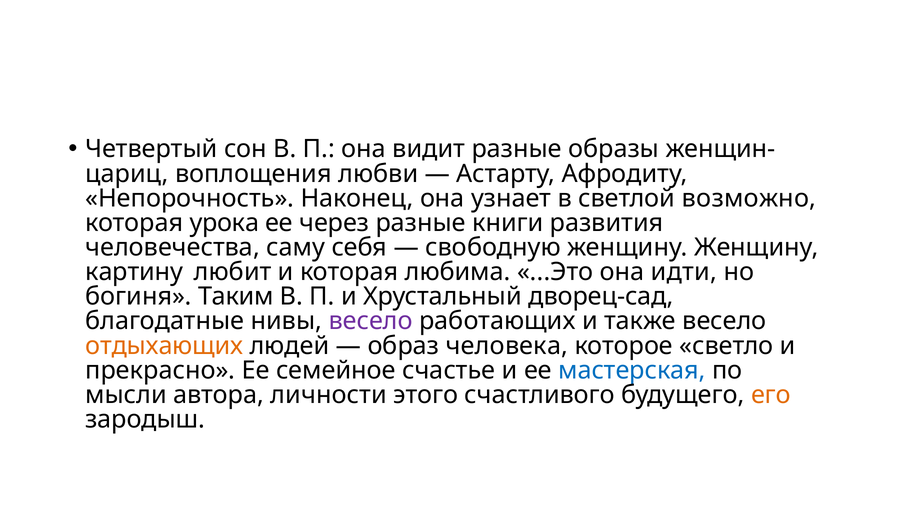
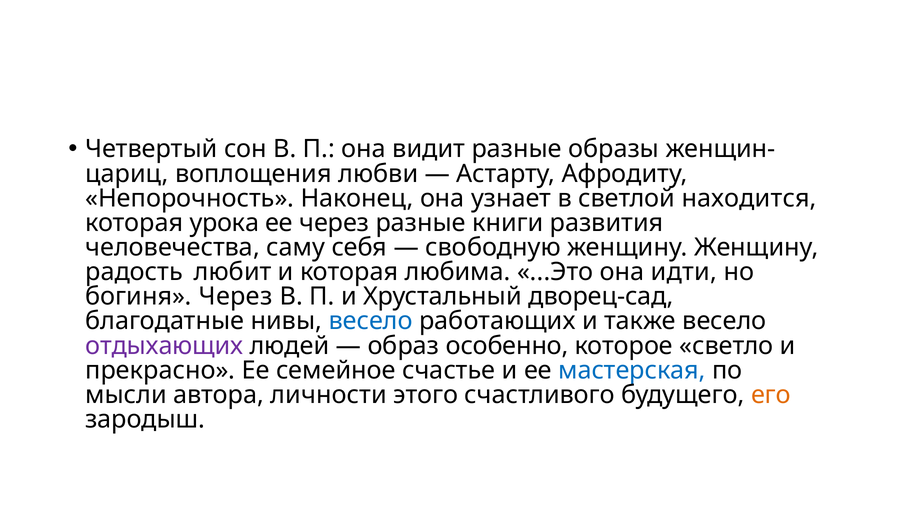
возможно: возможно -> находится (749, 198)
картину: картину -> радость (134, 272)
богиня Таким: Таким -> Через (236, 297)
весело colour: purple -> blue (371, 321)
отдыхающих colour: orange -> purple (164, 346)
человека: человека -> особенно (507, 346)
